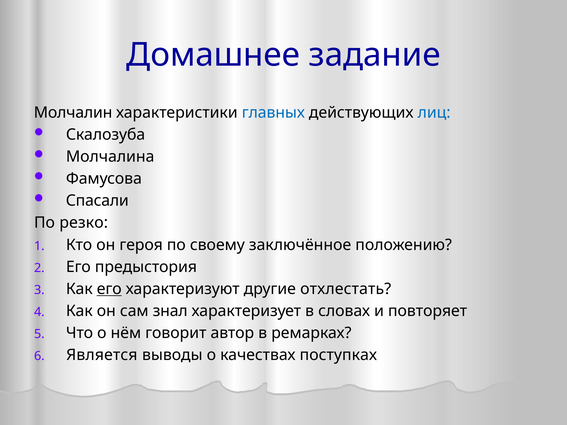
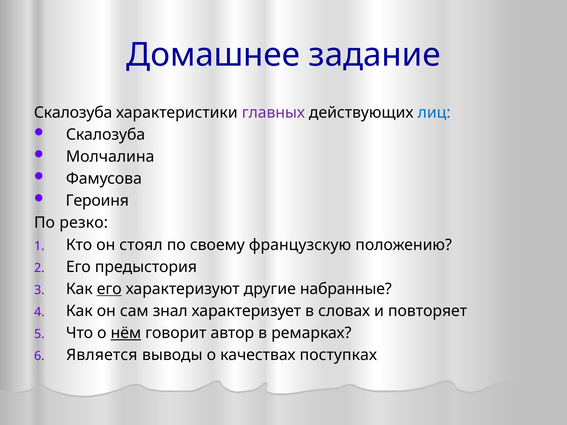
Молчалин: Молчалин -> Скалозуба (73, 113)
главных colour: blue -> purple (273, 113)
Спасали: Спасали -> Героиня (97, 201)
героя: героя -> стоял (141, 245)
заключённое: заключённое -> французскую (300, 245)
отхлестать: отхлестать -> набранные (346, 289)
нём underline: none -> present (126, 333)
